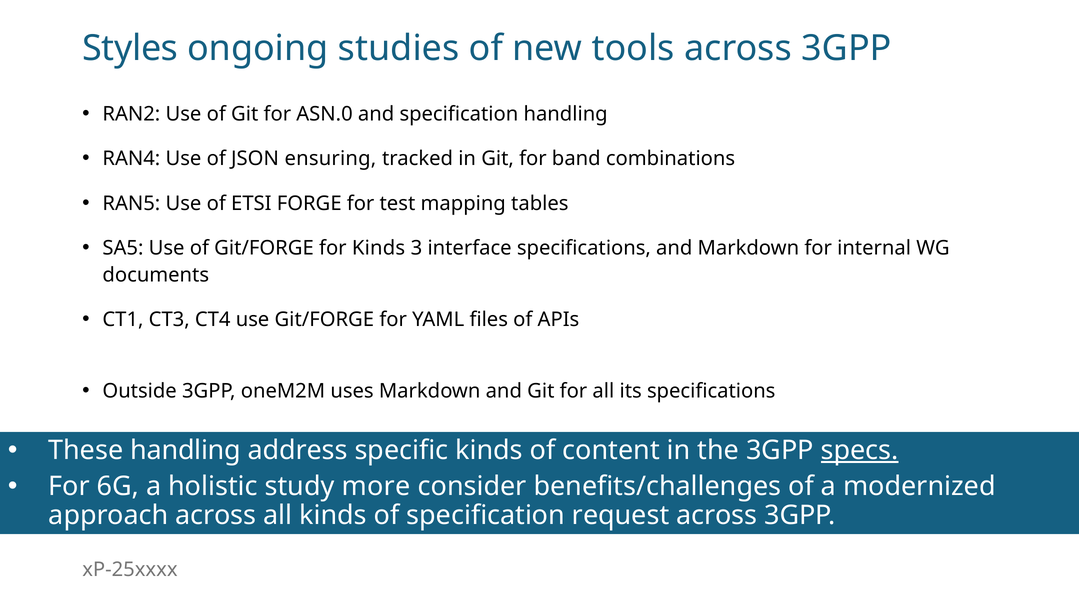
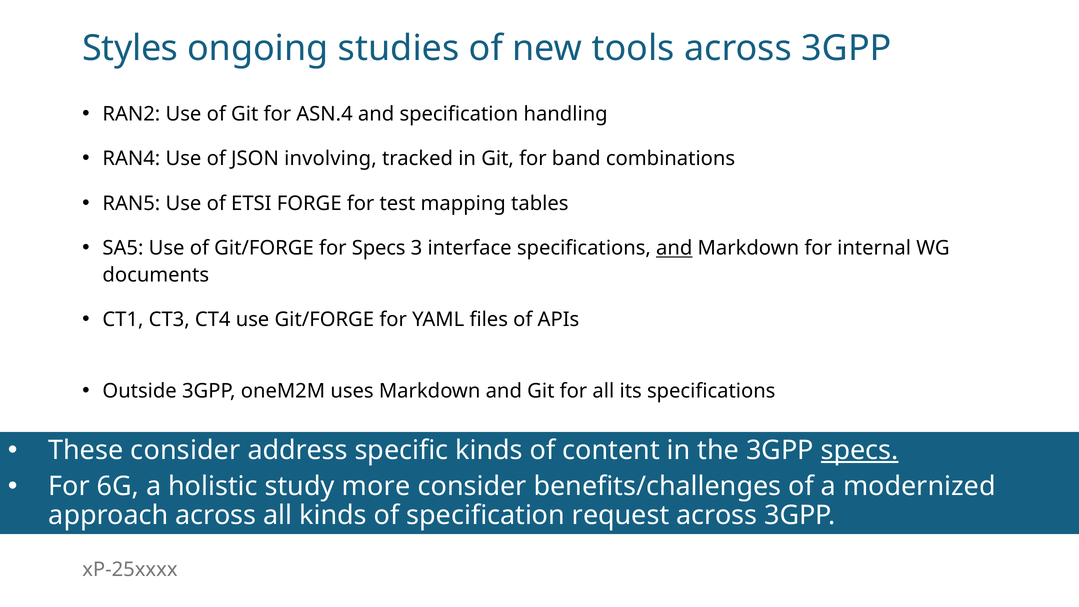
ASN.0: ASN.0 -> ASN.4 (324, 114)
ensuring: ensuring -> involving (330, 159)
for Kinds: Kinds -> Specs (379, 248)
and underline: none -> present (674, 248)
These handling: handling -> consider (185, 450)
